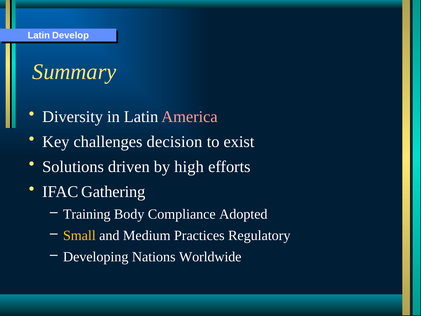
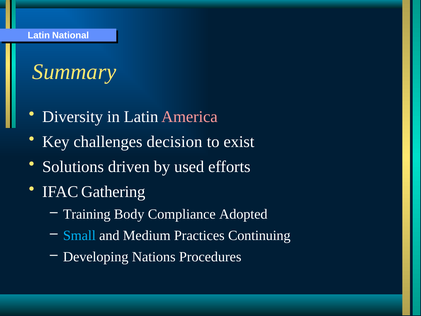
Develop: Develop -> National (71, 35)
high: high -> used (189, 167)
Small colour: yellow -> light blue (79, 235)
Regulatory: Regulatory -> Continuing (259, 235)
Worldwide: Worldwide -> Procedures (210, 257)
